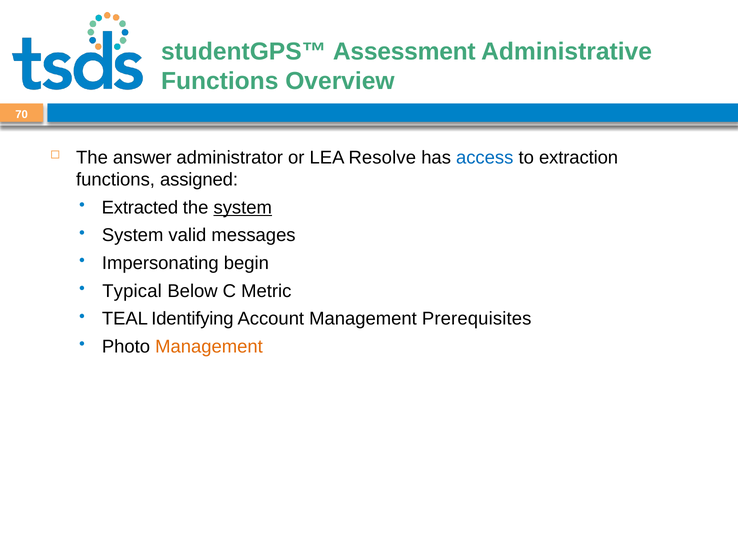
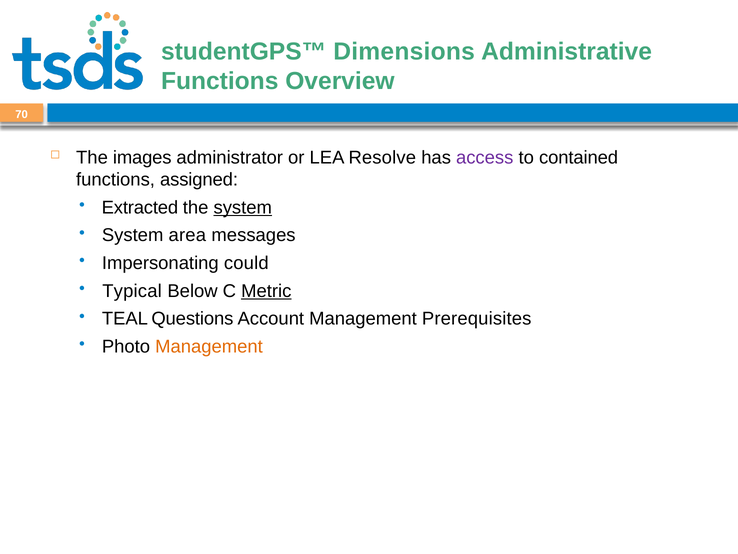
Assessment: Assessment -> Dimensions (404, 52)
answer: answer -> images (142, 157)
access colour: blue -> purple (485, 157)
extraction: extraction -> contained (579, 157)
valid: valid -> area (187, 235)
begin: begin -> could (246, 263)
Metric underline: none -> present (266, 291)
Identifying: Identifying -> Questions (192, 318)
